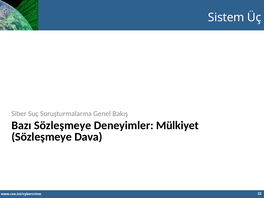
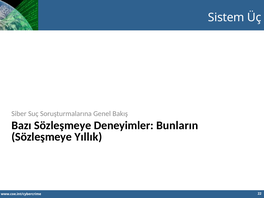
Mülkiyet: Mülkiyet -> Bunların (177, 126)
Dava: Dava -> Yıllık (88, 137)
